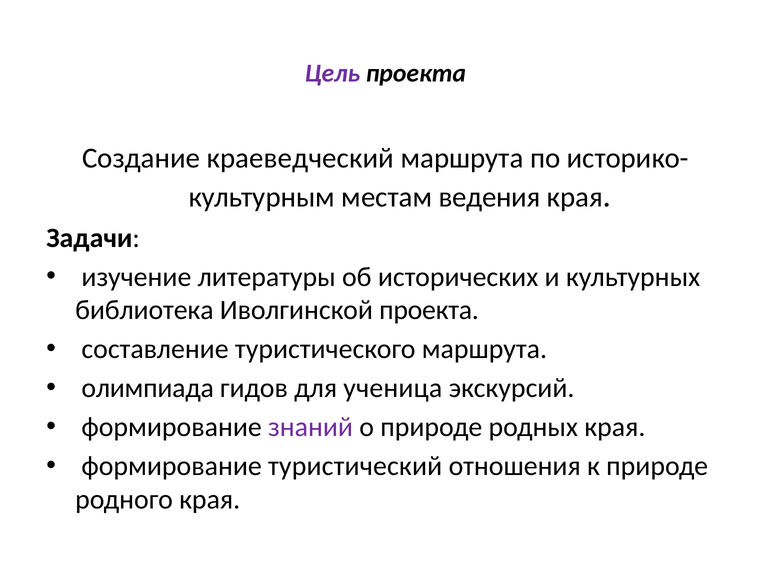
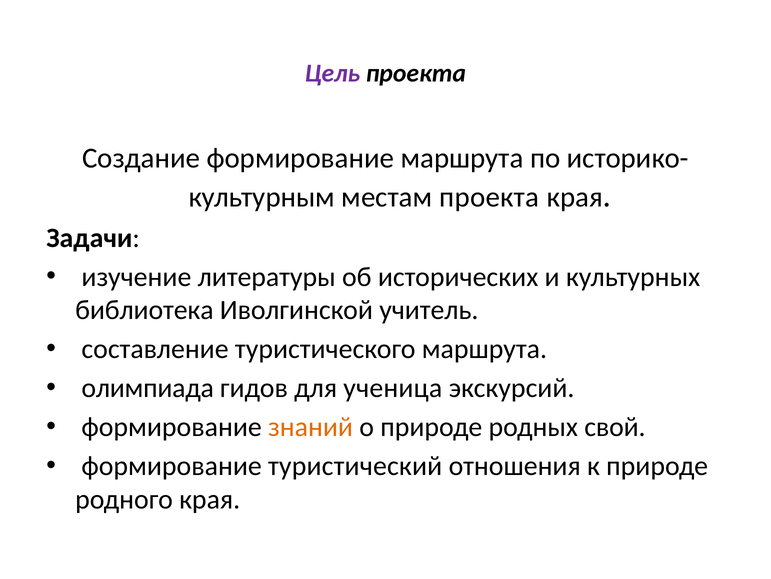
Создание краеведческий: краеведческий -> формирование (300, 158)
местам ведения: ведения -> проекта (489, 197)
Иволгинской проекта: проекта -> учитель (429, 310)
знаний colour: purple -> orange (311, 427)
родных края: края -> свой (615, 427)
